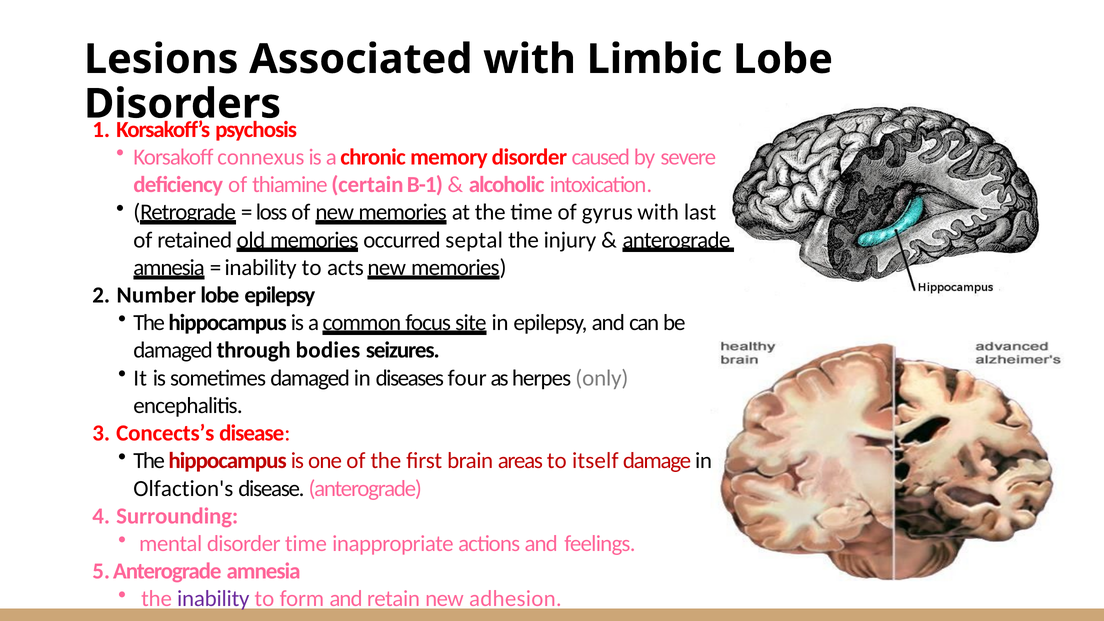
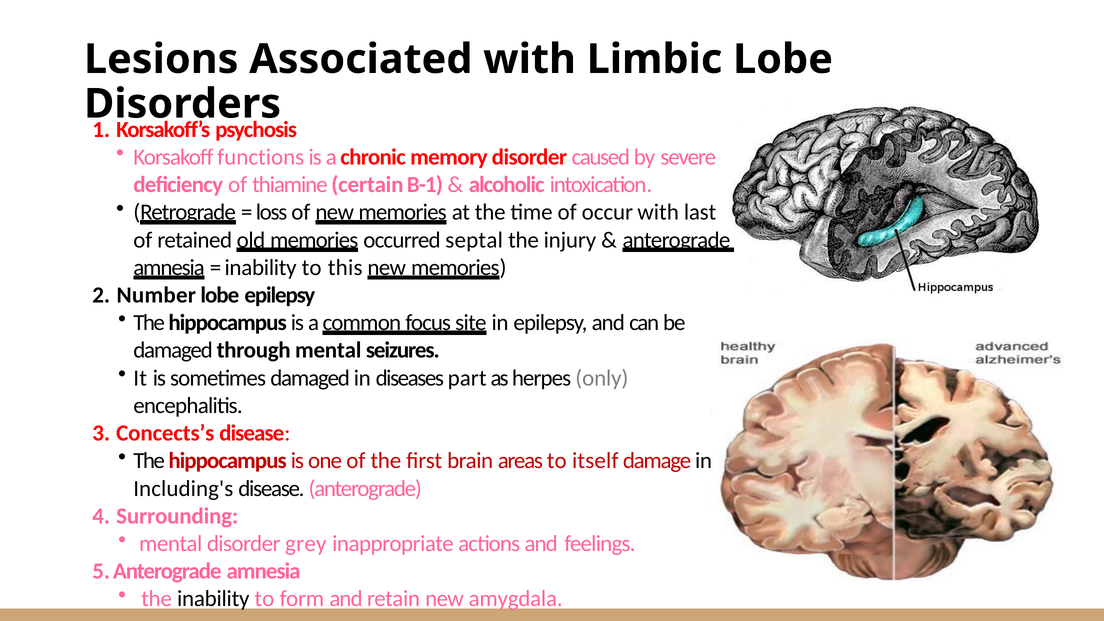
connexus: connexus -> functions (261, 157)
gyrus: gyrus -> occur (607, 212)
acts: acts -> this (345, 268)
through bodies: bodies -> mental (328, 350)
four: four -> part (467, 378)
Olfaction's: Olfaction's -> Including's (183, 488)
disorder time: time -> grey (306, 544)
inability colour: purple -> black (213, 599)
adhesion: adhesion -> amygdala (516, 599)
